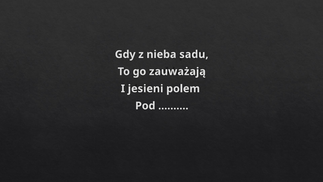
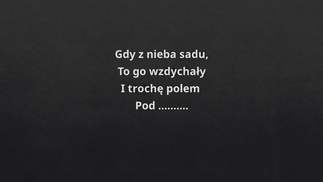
zauważają: zauważają -> wzdychały (177, 71)
jesieni: jesieni -> trochę (146, 89)
